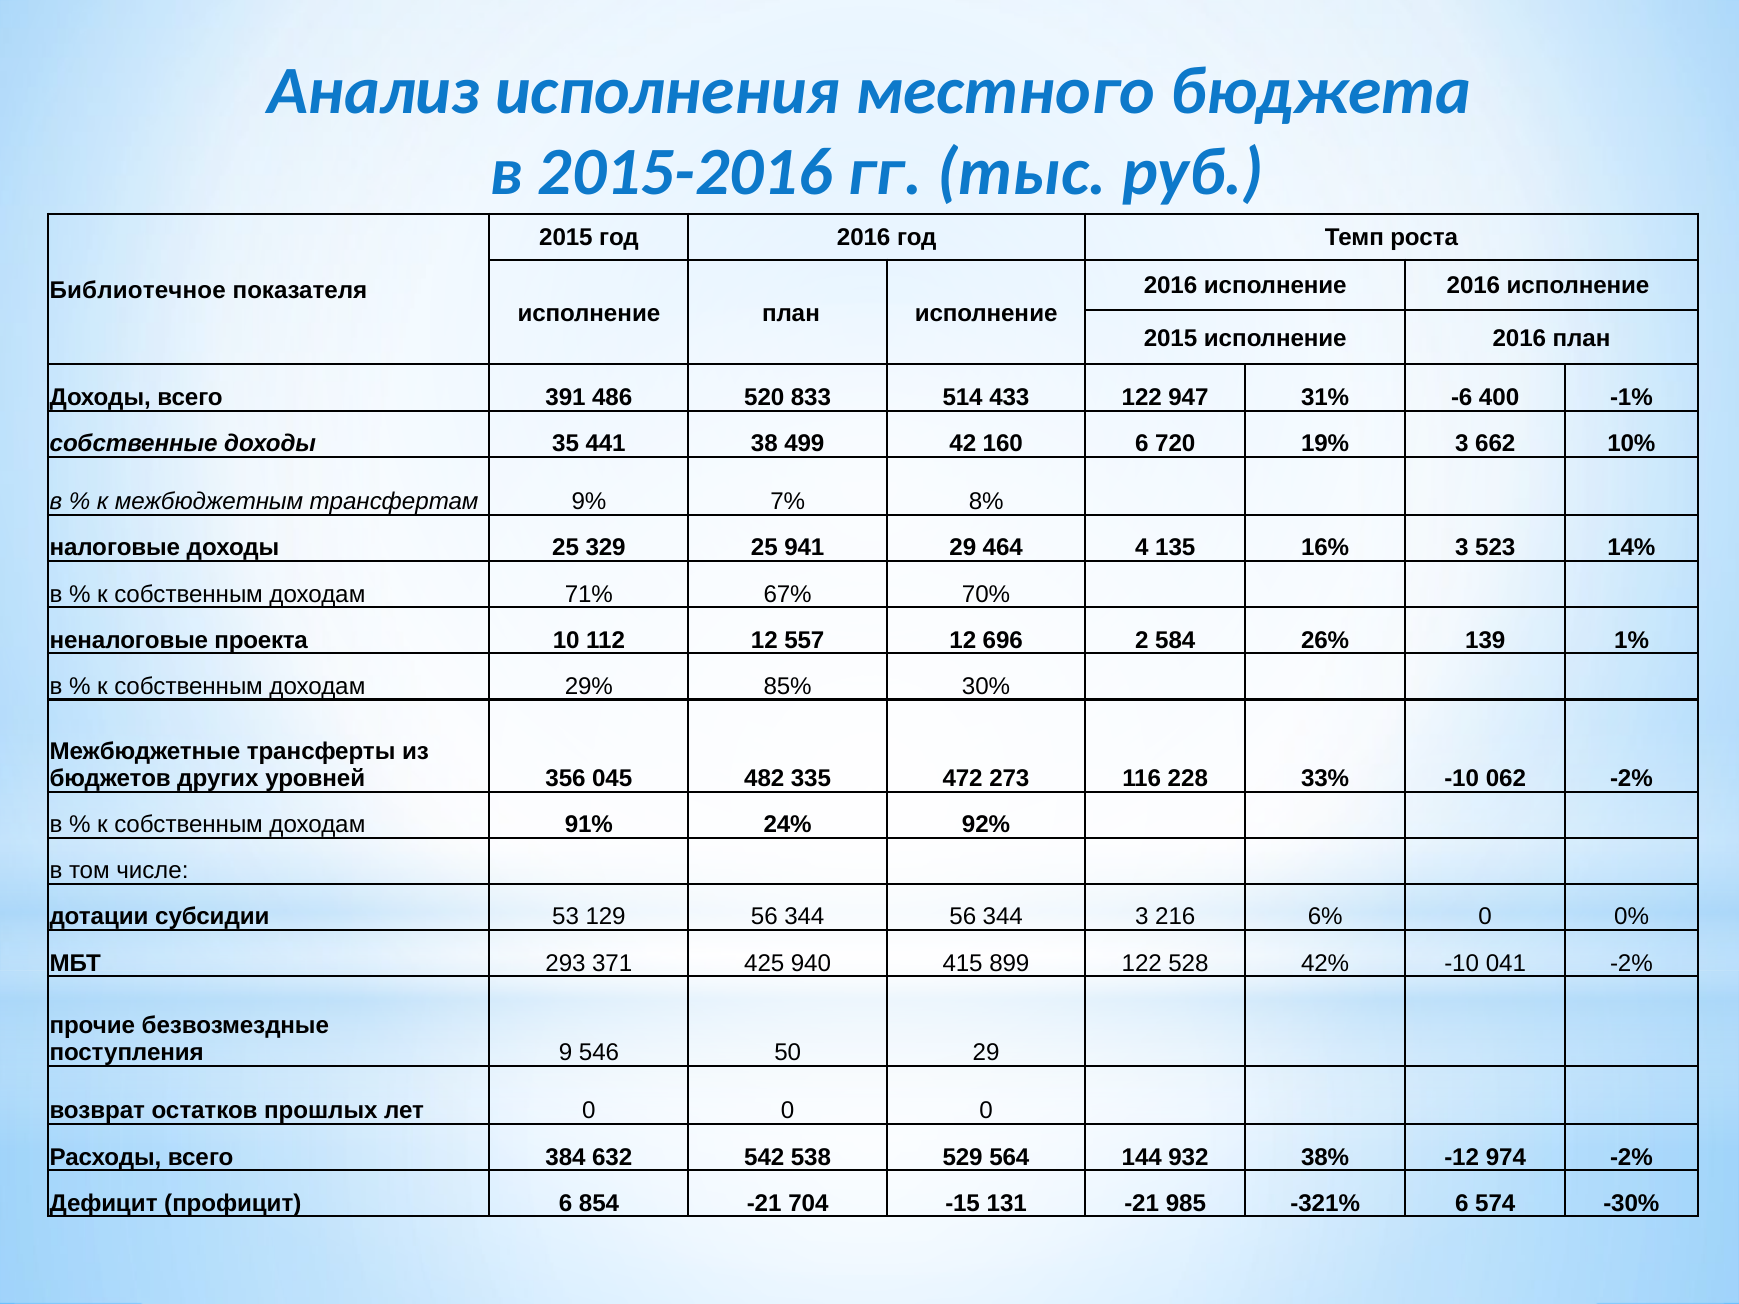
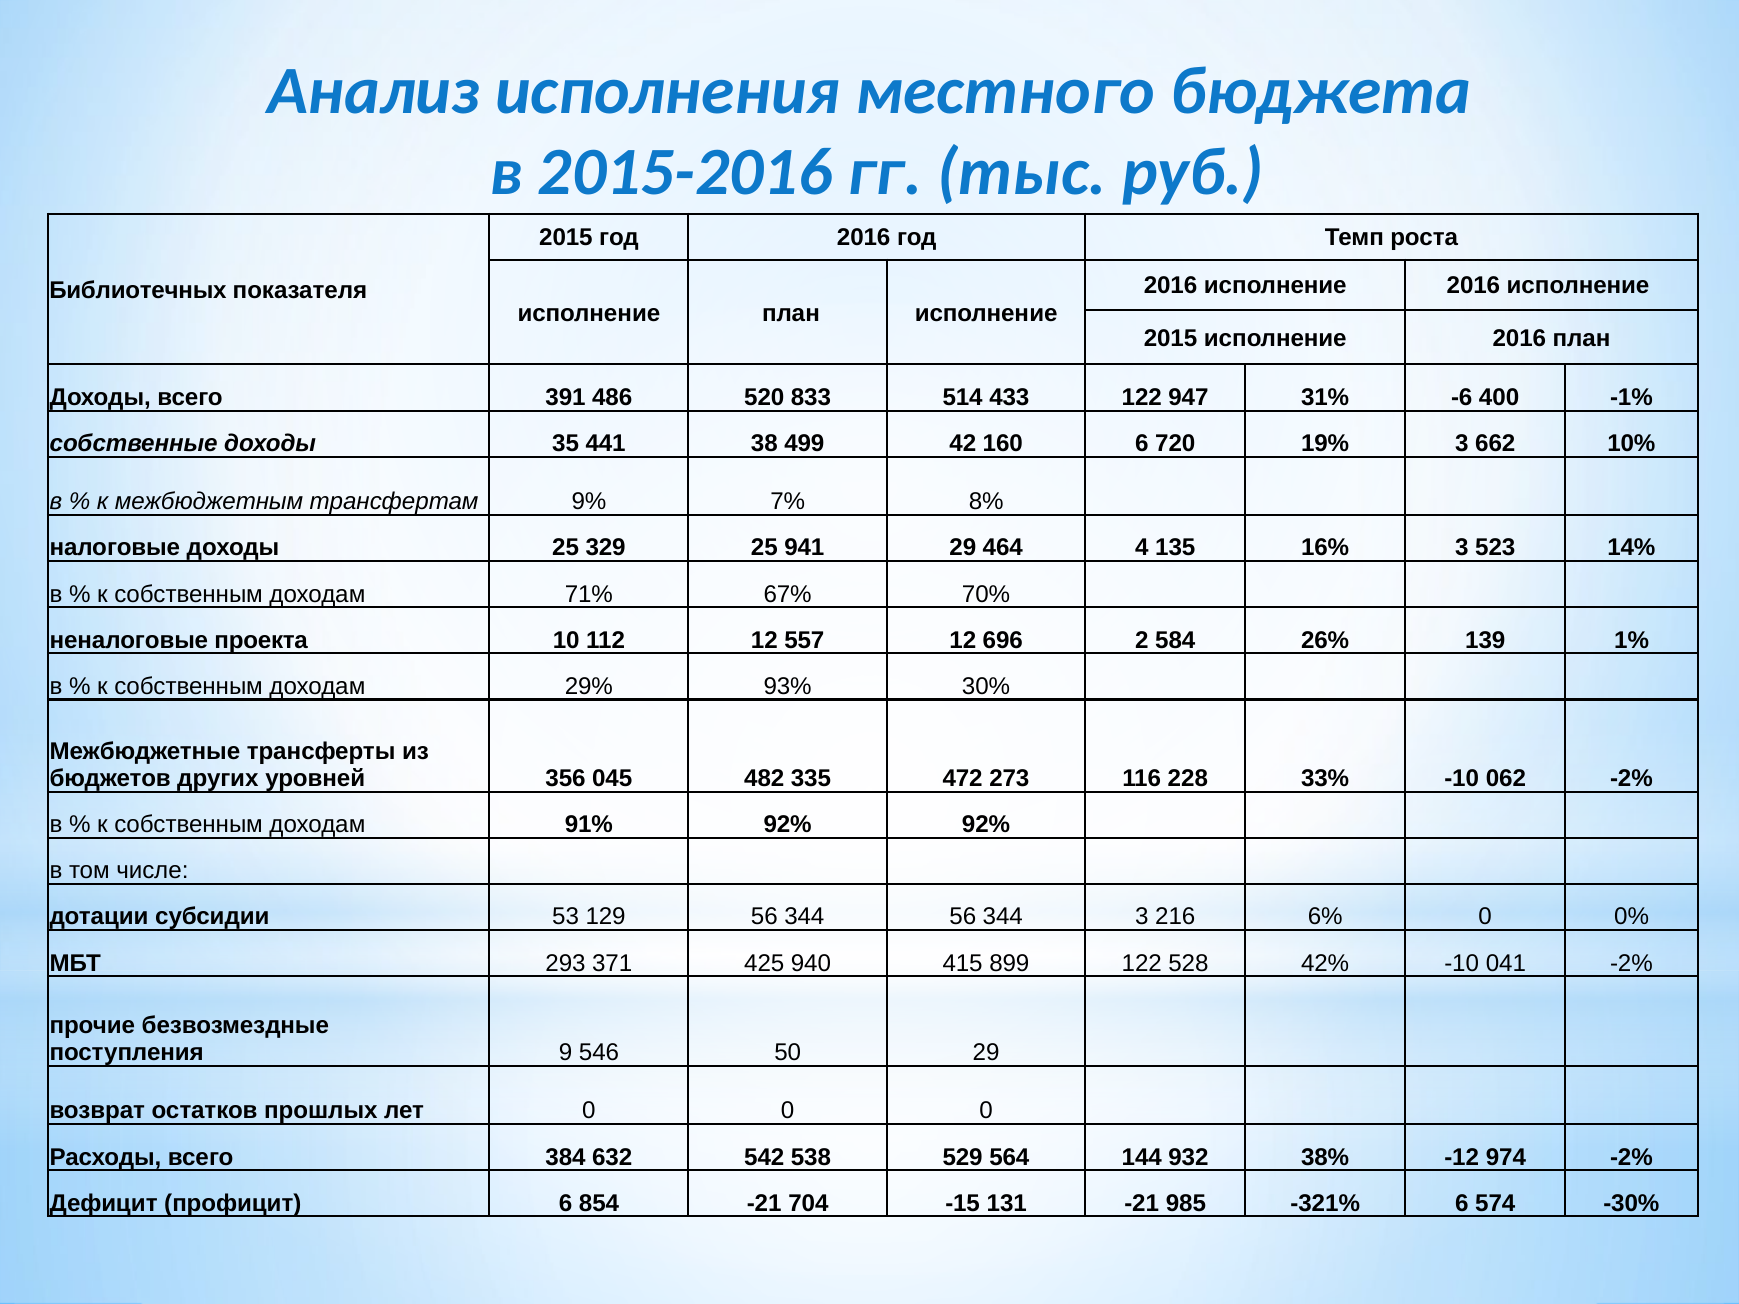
Библиотечное: Библиотечное -> Библиотечных (138, 290)
85%: 85% -> 93% (788, 686)
91% 24%: 24% -> 92% (788, 825)
